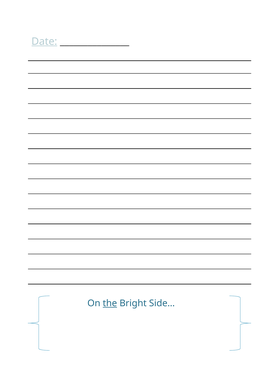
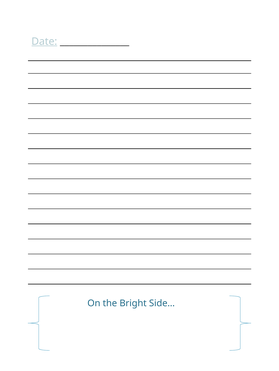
the underline: present -> none (110, 304)
